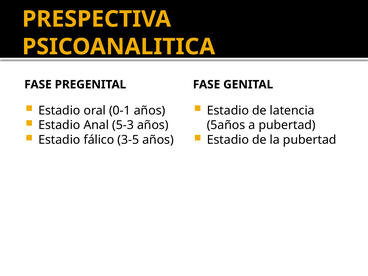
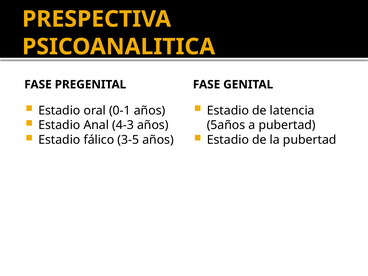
5-3: 5-3 -> 4-3 (123, 125)
